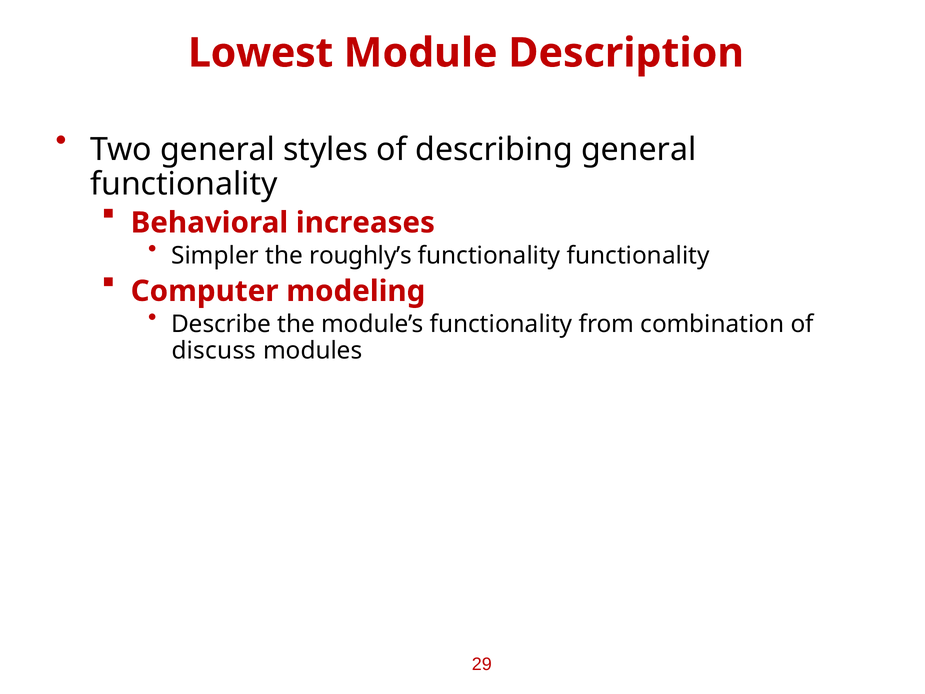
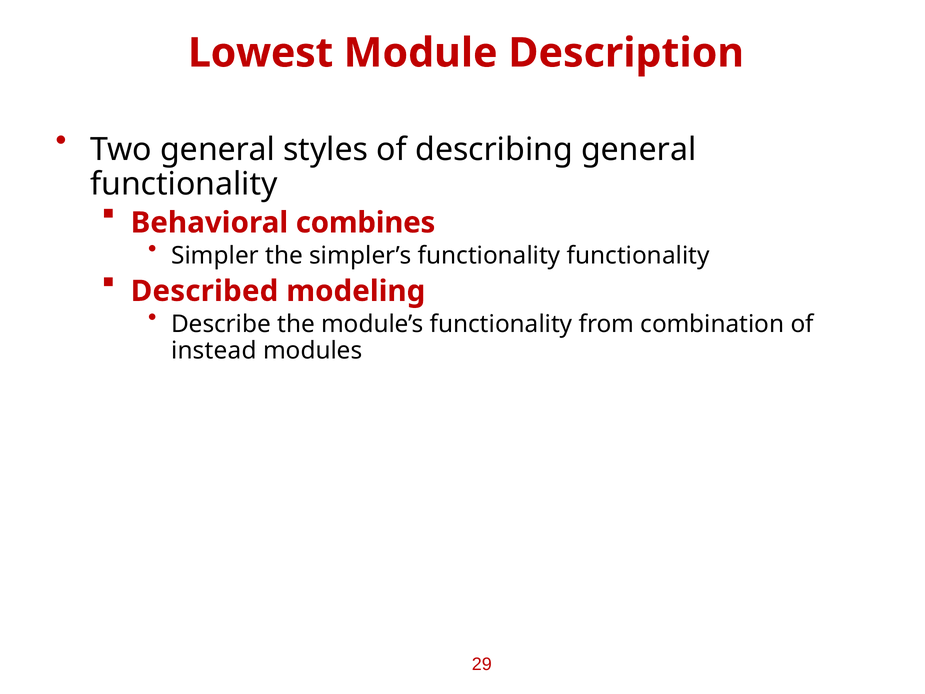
increases: increases -> combines (366, 223)
roughly’s: roughly’s -> simpler’s (360, 256)
Computer: Computer -> Described (205, 291)
discuss: discuss -> instead (214, 350)
